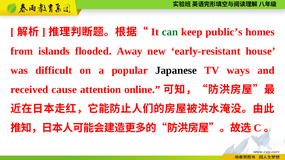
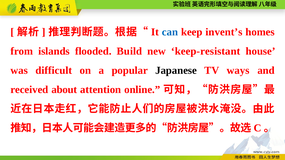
can colour: green -> blue (170, 32)
public’s: public’s -> invent’s (224, 32)
Away: Away -> Build (129, 51)
early-resistant: early-resistant -> keep-resistant (206, 51)
cause: cause -> about (64, 90)
